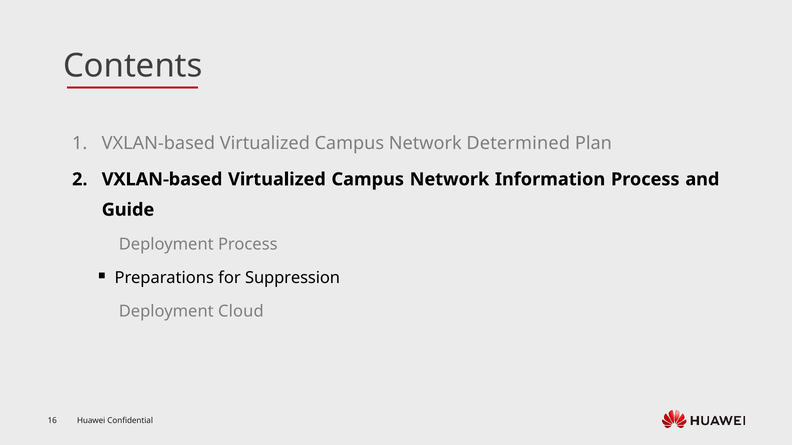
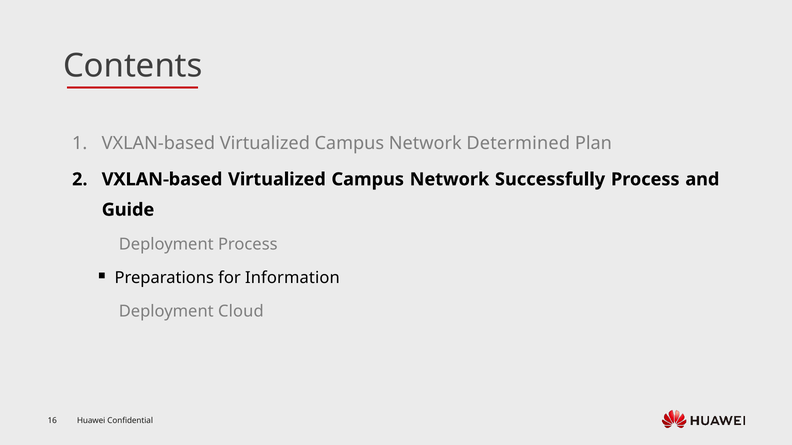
Information: Information -> Successfully (550, 180)
Suppression: Suppression -> Information (292, 278)
